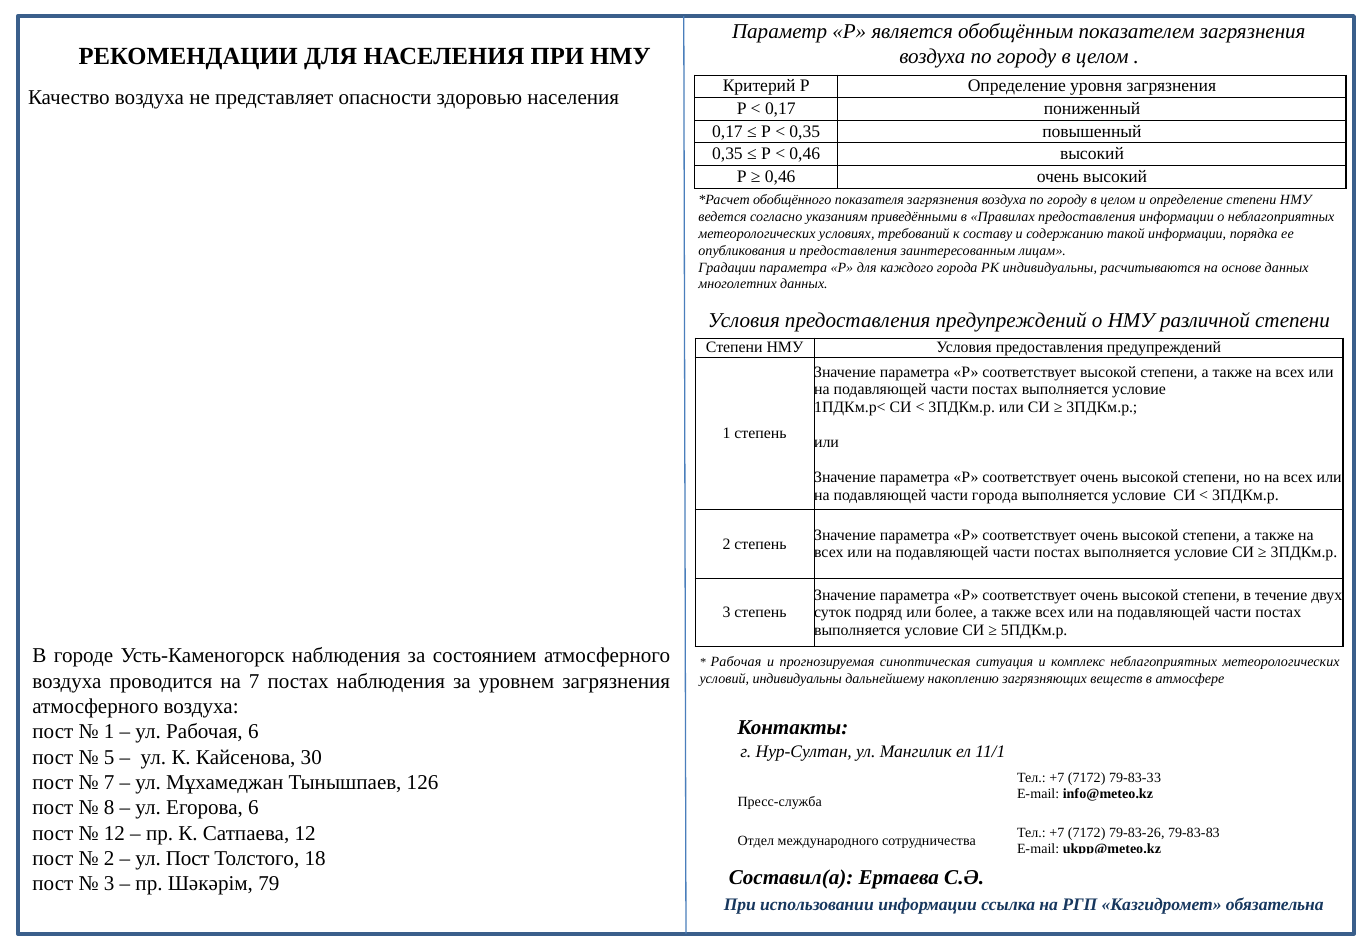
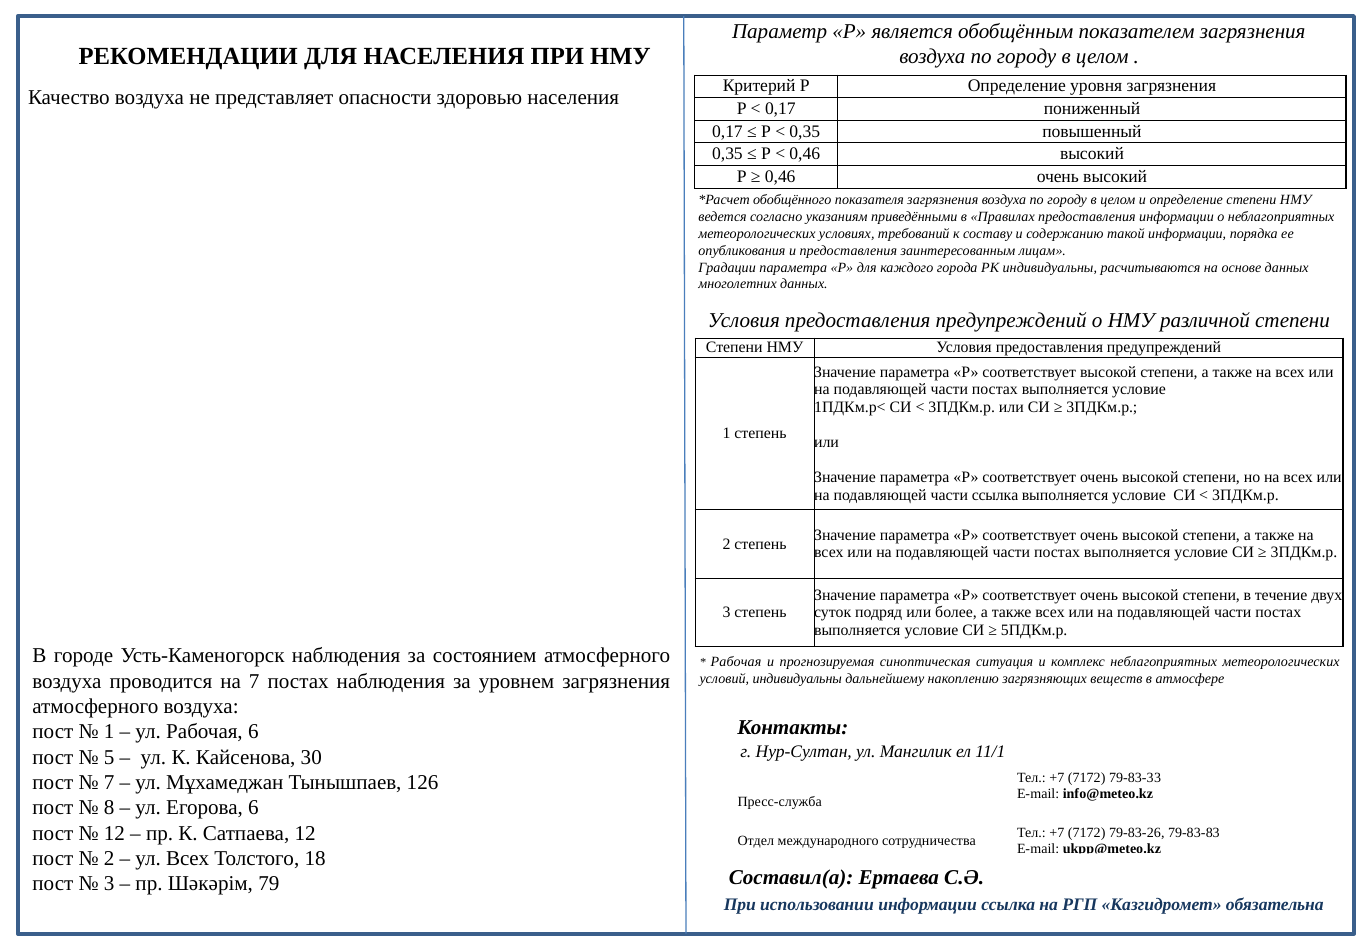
части города: города -> ссылка (995, 495)
ул Пост: Пост -> Всех (188, 858)
